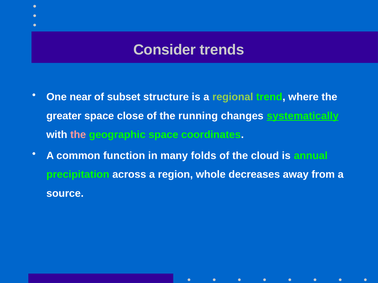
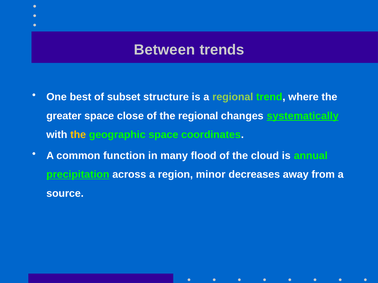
Consider: Consider -> Between (164, 50)
near: near -> best (80, 97)
the running: running -> regional (198, 116)
the colour: pink -> yellow (78, 135)
folds: folds -> flood (204, 156)
precipitation underline: none -> present (78, 175)
whole: whole -> minor (211, 175)
